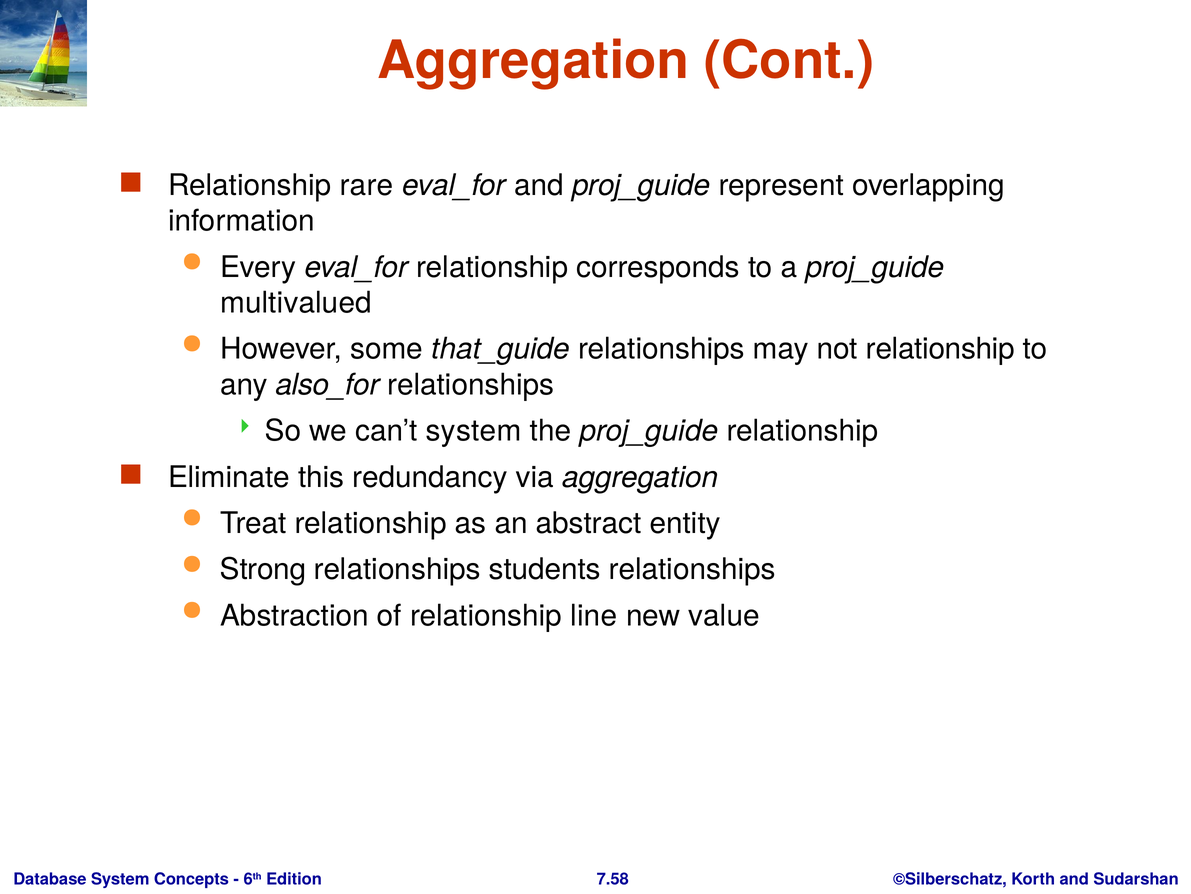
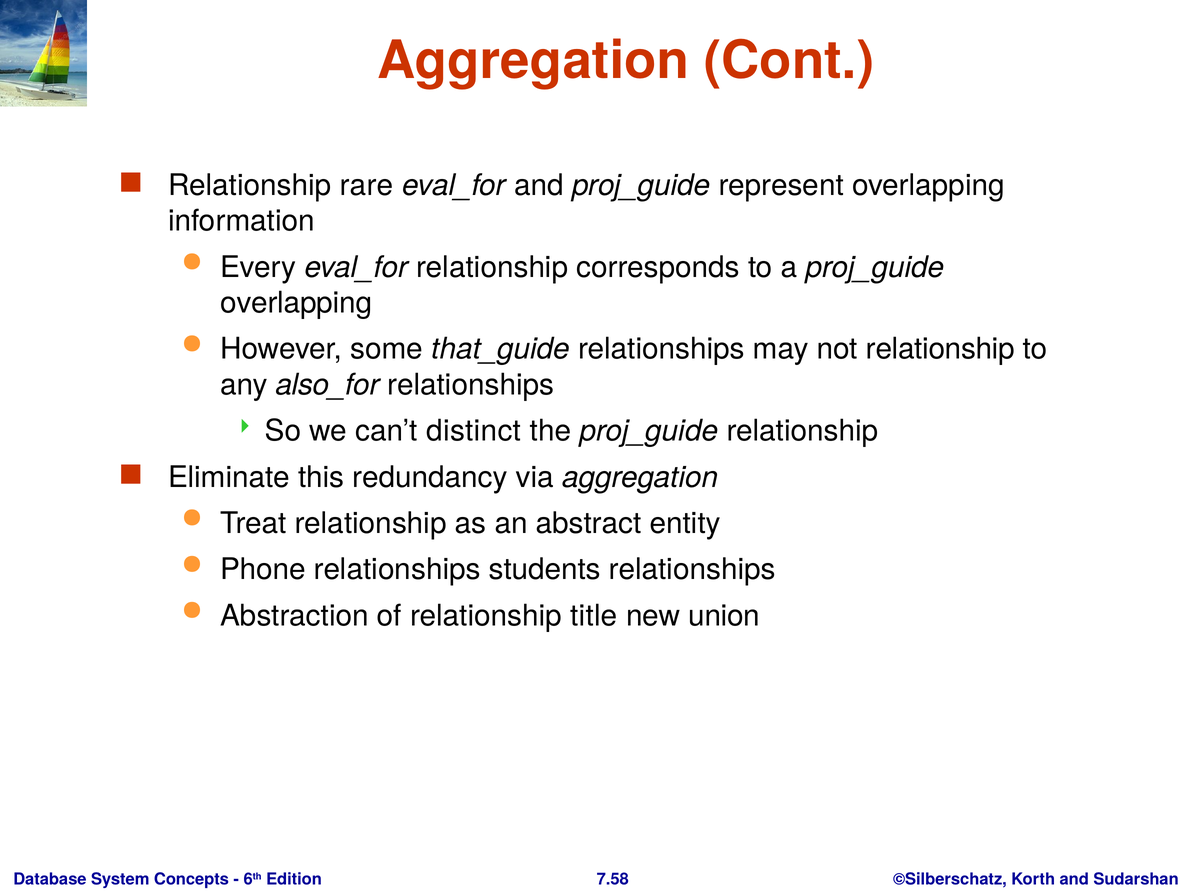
multivalued: multivalued -> overlapping (296, 303)
can’t system: system -> distinct (474, 431)
Strong: Strong -> Phone (263, 569)
line: line -> title (594, 615)
value: value -> union (724, 615)
